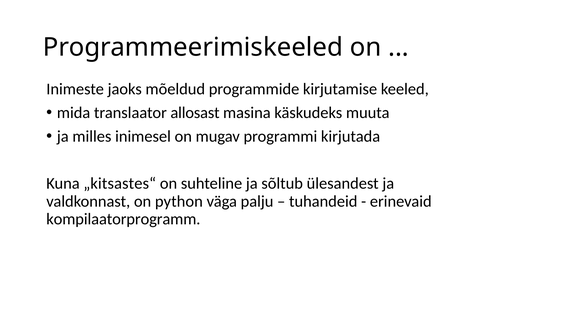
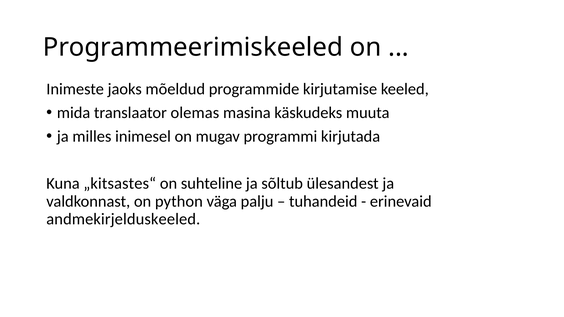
allosast: allosast -> olemas (195, 113)
kompilaatorprogramm: kompilaatorprogramm -> andmekirjelduskeeled (123, 219)
